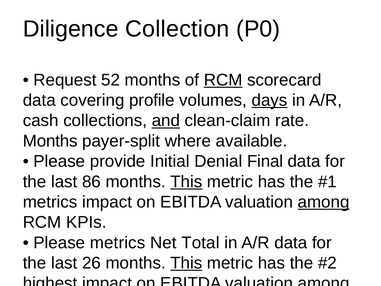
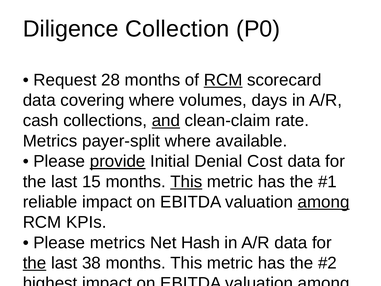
52: 52 -> 28 (111, 80)
covering profile: profile -> where (152, 100)
days underline: present -> none (269, 100)
Months: Months -> Metrics (50, 141)
provide underline: none -> present (118, 161)
Denial Final: Final -> Cost (265, 161)
86: 86 -> 15 (92, 182)
metrics: metrics -> reliable (50, 202)
Total: Total -> Hash (201, 242)
the underline: none -> present (35, 263)
26: 26 -> 38 (92, 263)
This underline: present -> none (186, 263)
